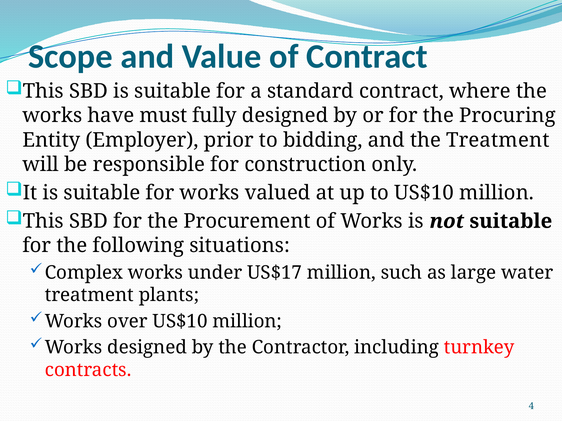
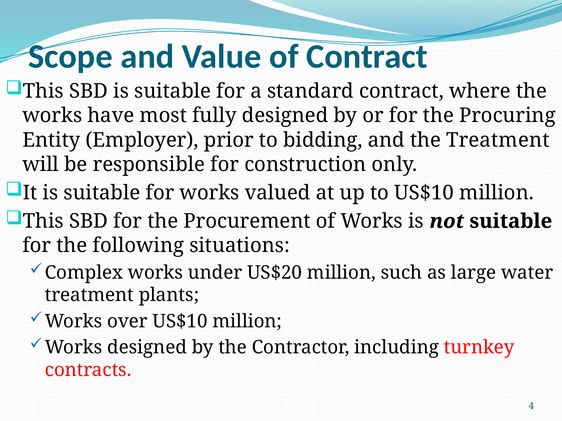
must: must -> most (163, 116)
US$17: US$17 -> US$20 (275, 273)
